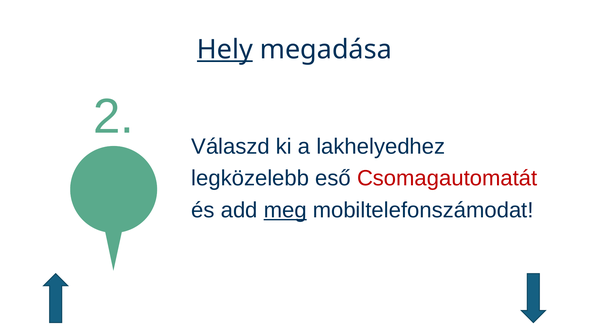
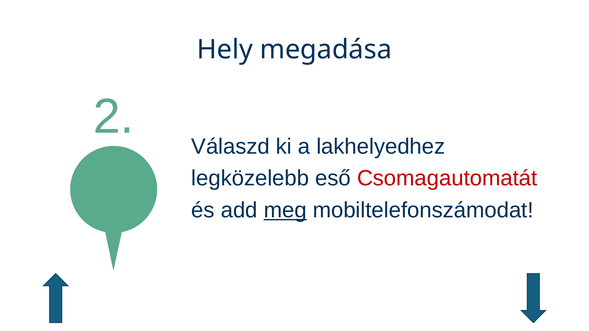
Hely underline: present -> none (225, 49)
